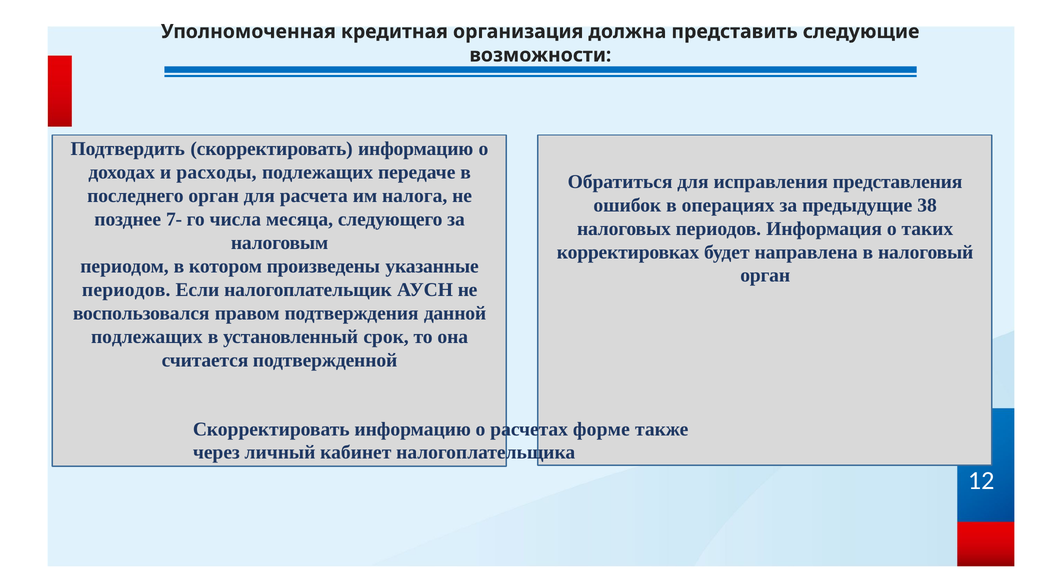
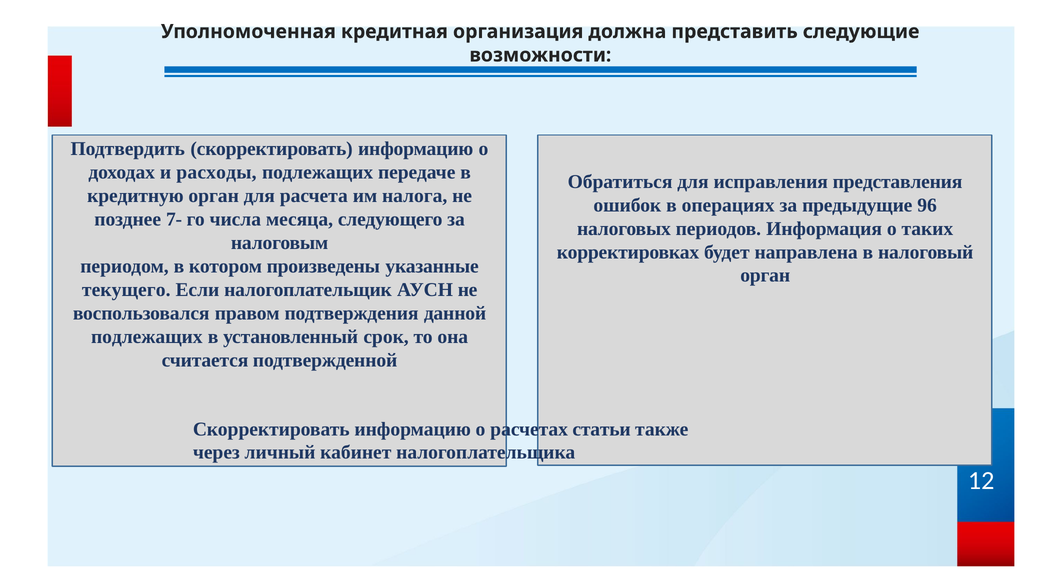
последнего: последнего -> кредитную (135, 196)
38: 38 -> 96 (927, 205)
периодов: периодов -> текущего (126, 290)
форме: форме -> статьи (602, 429)
